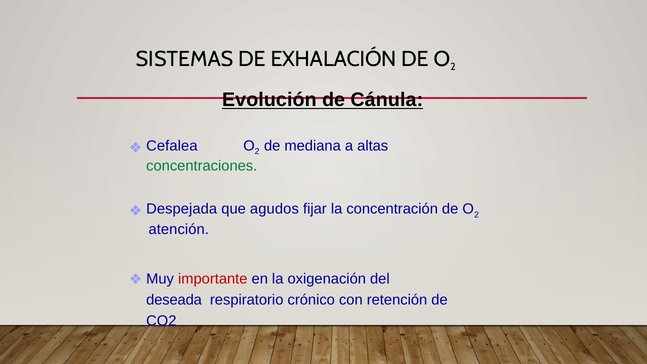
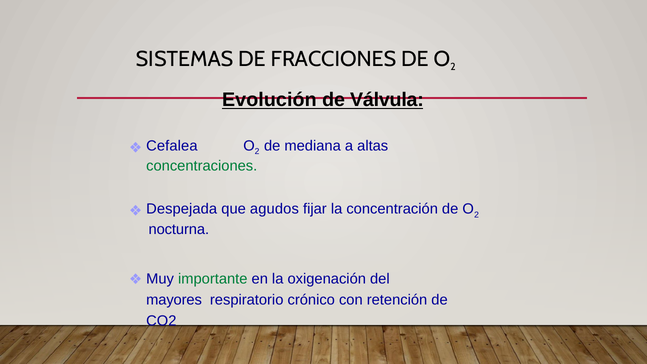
EXHALACIÓN: EXHALACIÓN -> FRACCIONES (334, 59)
Cánula: Cánula -> Válvula (387, 100)
atención: atención -> nocturna (179, 229)
importante colour: red -> green (213, 279)
deseada: deseada -> mayores (174, 300)
